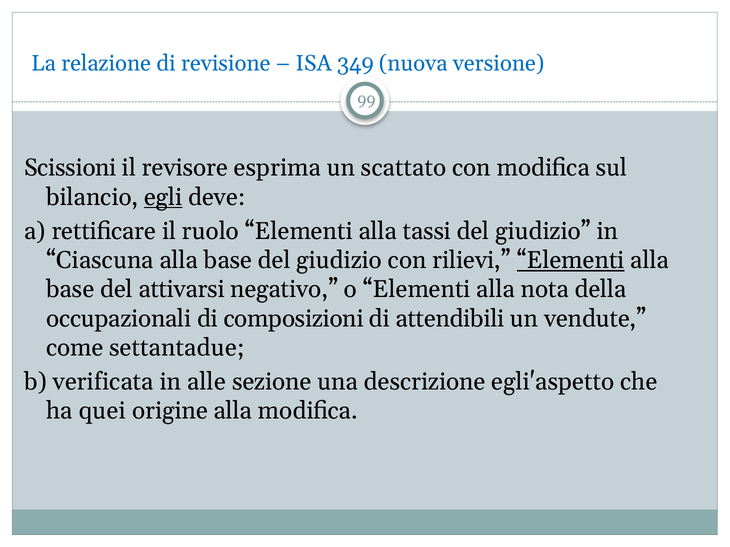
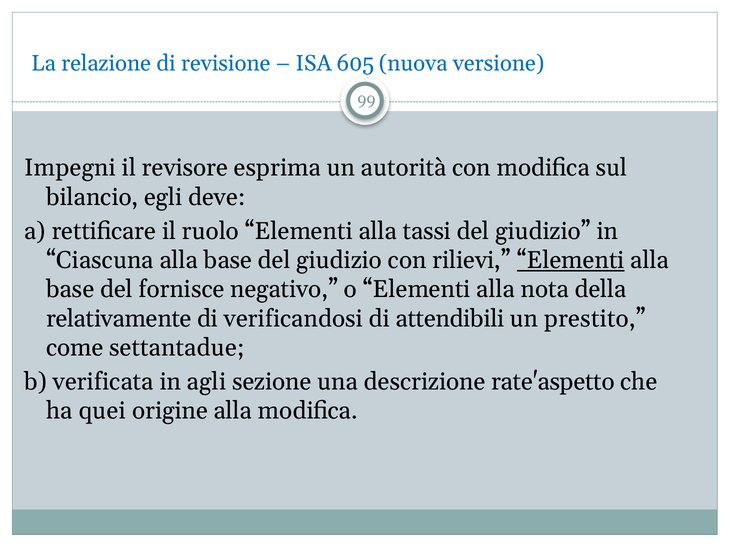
349: 349 -> 605 (355, 64)
Scissioni: Scissioni -> Impegni (70, 168)
scattato: scattato -> autorità (404, 168)
egli underline: present -> none (163, 197)
attivarsi: attivarsi -> fornisce (182, 290)
occupazionali: occupazionali -> relativamente (119, 319)
composizioni: composizioni -> verificandosi (293, 319)
vendute: vendute -> prestito (595, 319)
alle: alle -> agli (207, 382)
egli'aspetto: egli'aspetto -> rate'aspetto (553, 382)
